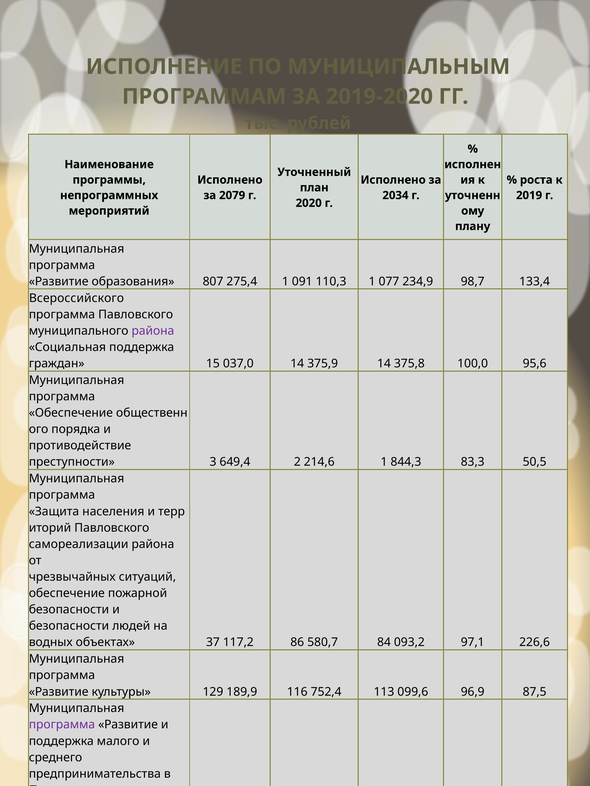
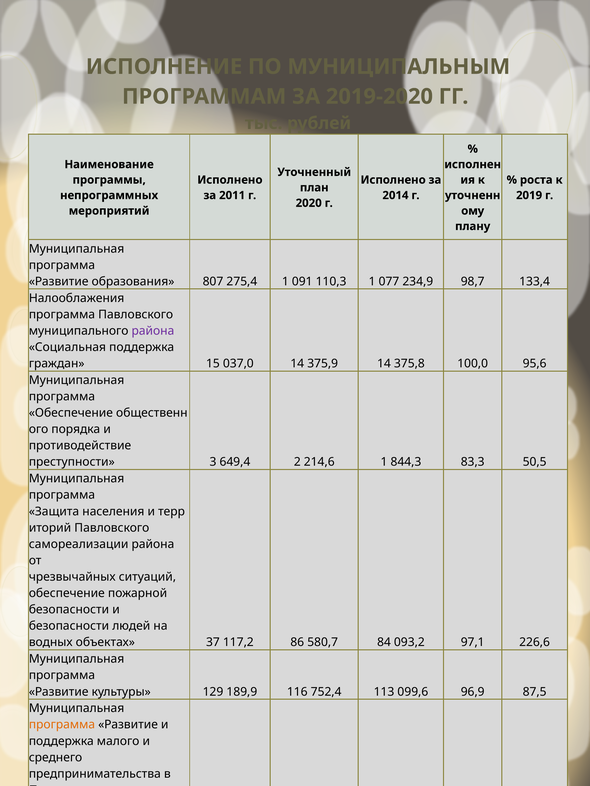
2079: 2079 -> 2011 (232, 196)
2034: 2034 -> 2014 (395, 196)
Всероссийского: Всероссийского -> Налооблажения (77, 298)
программа colour: purple -> orange (62, 725)
